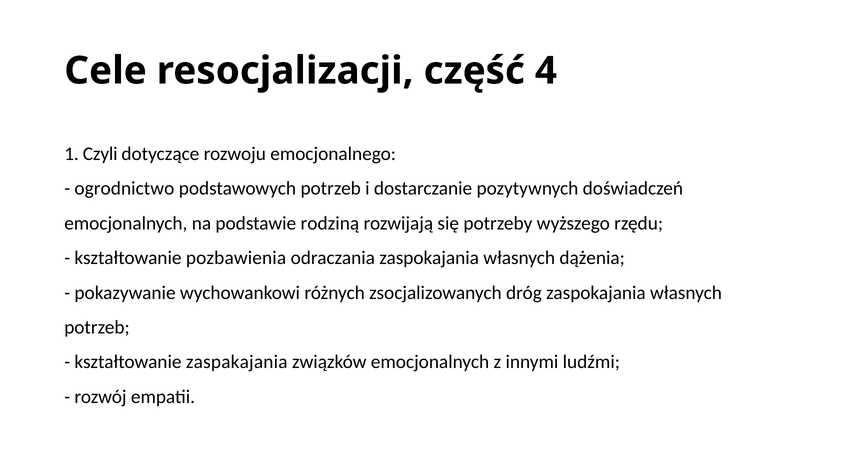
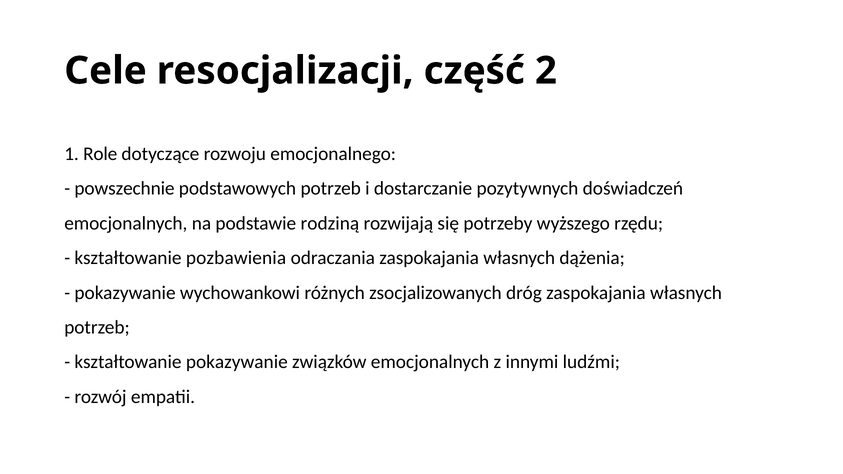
4: 4 -> 2 (546, 71)
Czyli: Czyli -> Role (100, 154)
ogrodnictwo: ogrodnictwo -> powszechnie (125, 189)
kształtowanie zaspakajania: zaspakajania -> pokazywanie (237, 362)
